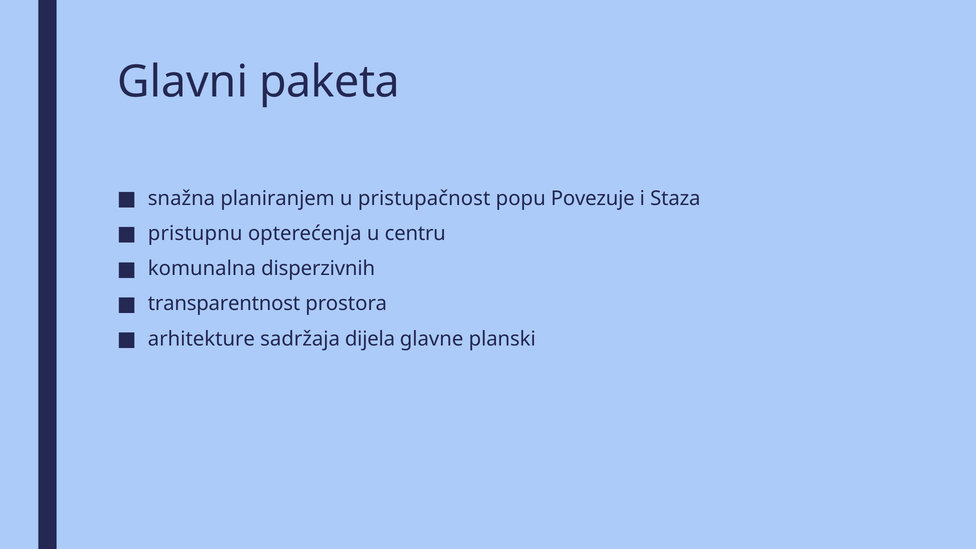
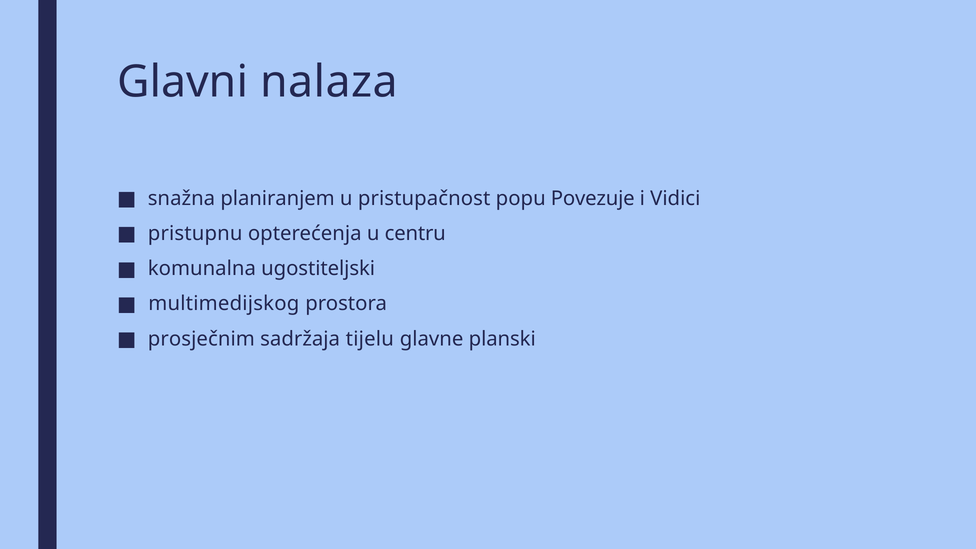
paketa: paketa -> nalaza (329, 82)
Staza: Staza -> Vidici (675, 198)
disperzivnih: disperzivnih -> ugostiteljski (318, 269)
transparentnost: transparentnost -> multimedijskog (224, 304)
arhitekture: arhitekture -> prosječnim (201, 339)
dijela: dijela -> tijelu (370, 339)
